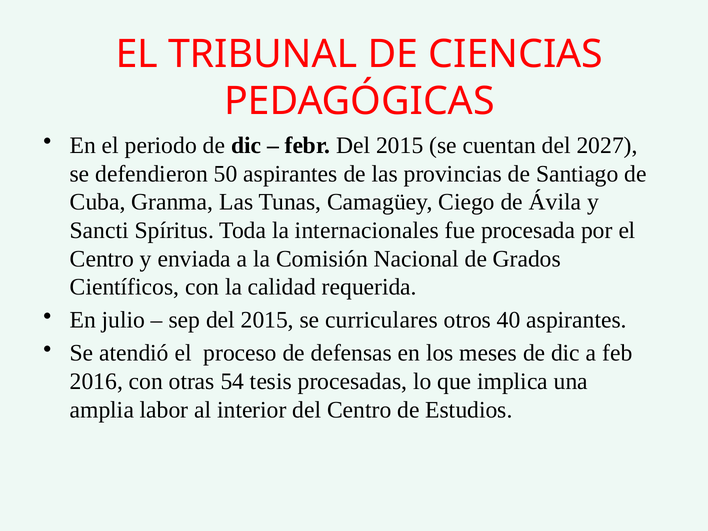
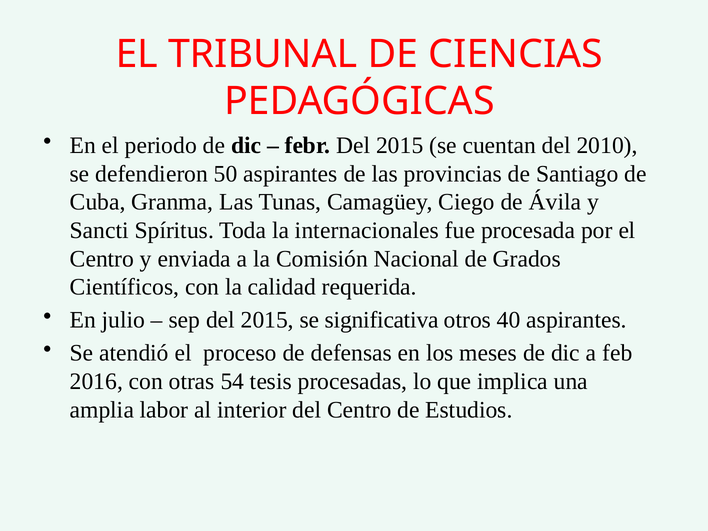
2027: 2027 -> 2010 (607, 145)
curriculares: curriculares -> significativa (382, 320)
